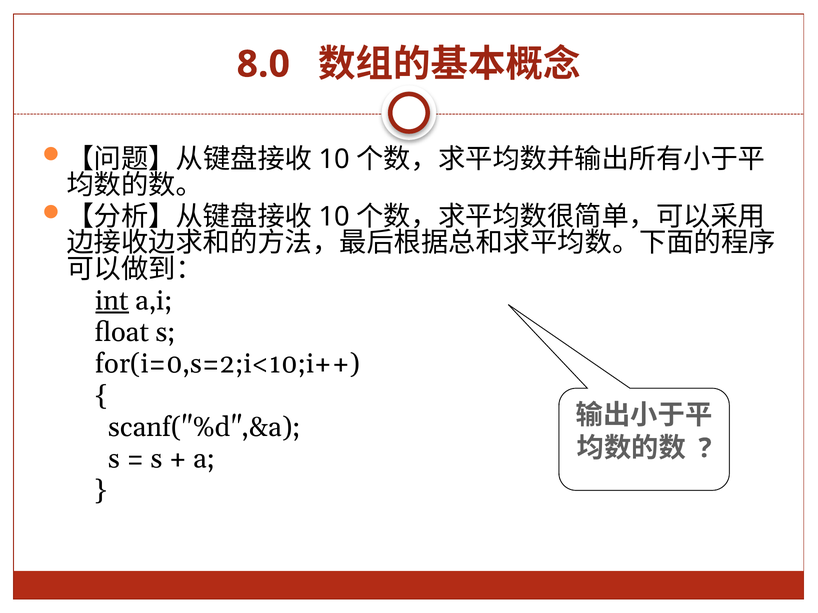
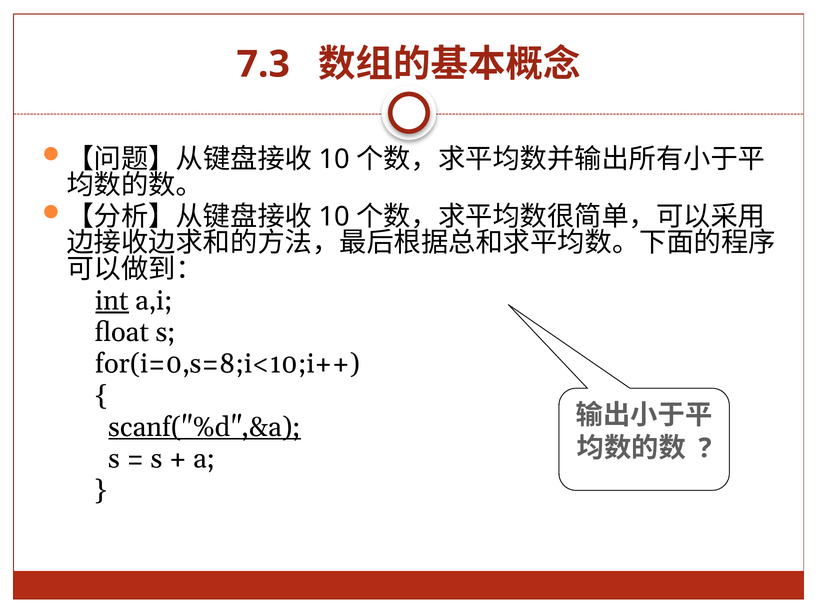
8.0: 8.0 -> 7.3 (263, 64)
for(i=0,s=2;i<10;i++: for(i=0,s=2;i<10;i++ -> for(i=0,s=8;i<10;i++ (228, 364)
scanf("%d",&a underline: none -> present (205, 427)
